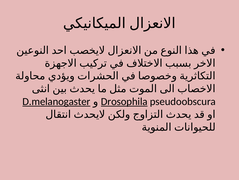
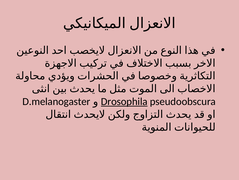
D.melanogaster underline: present -> none (56, 101)
